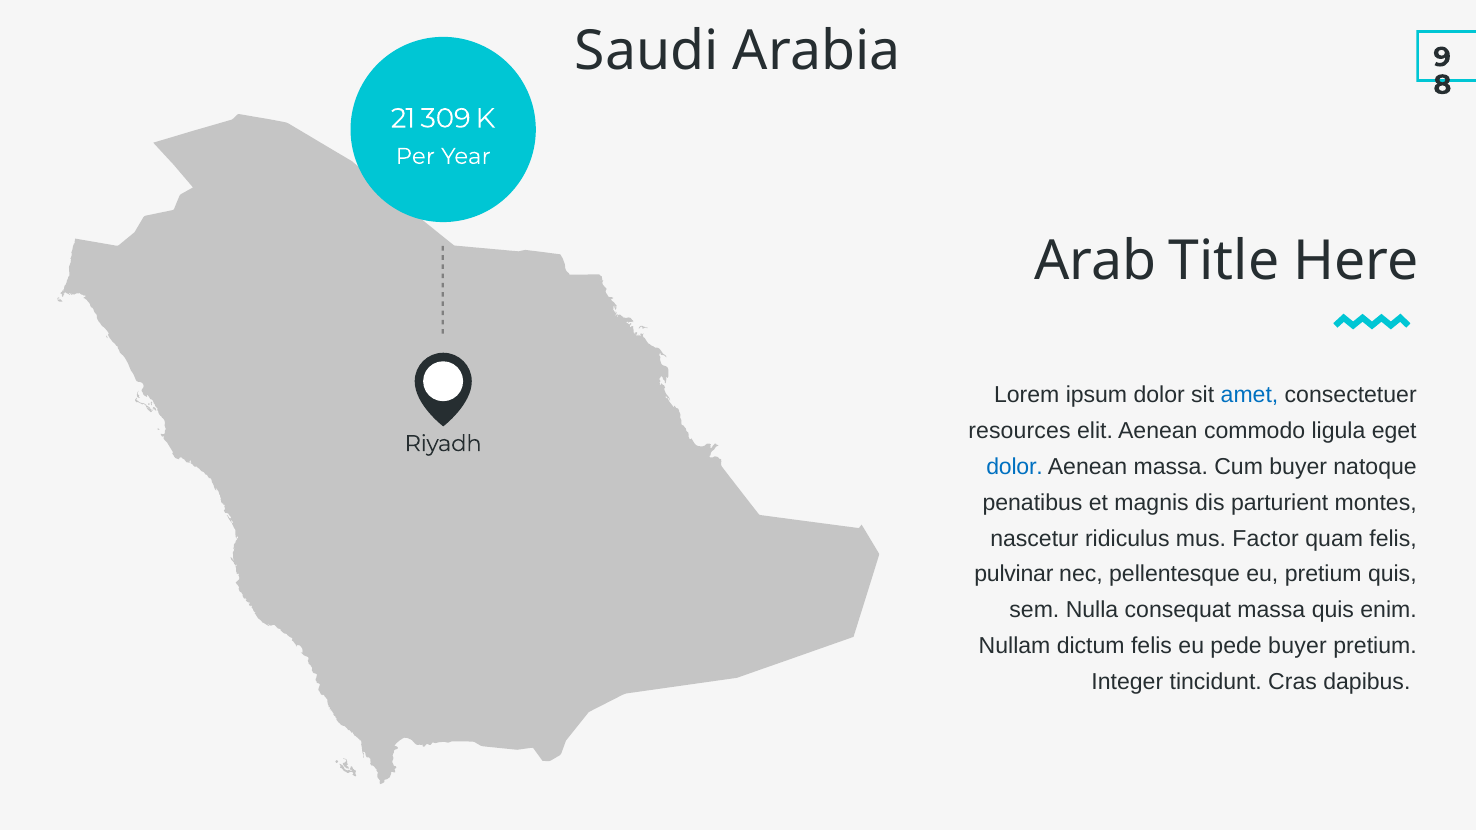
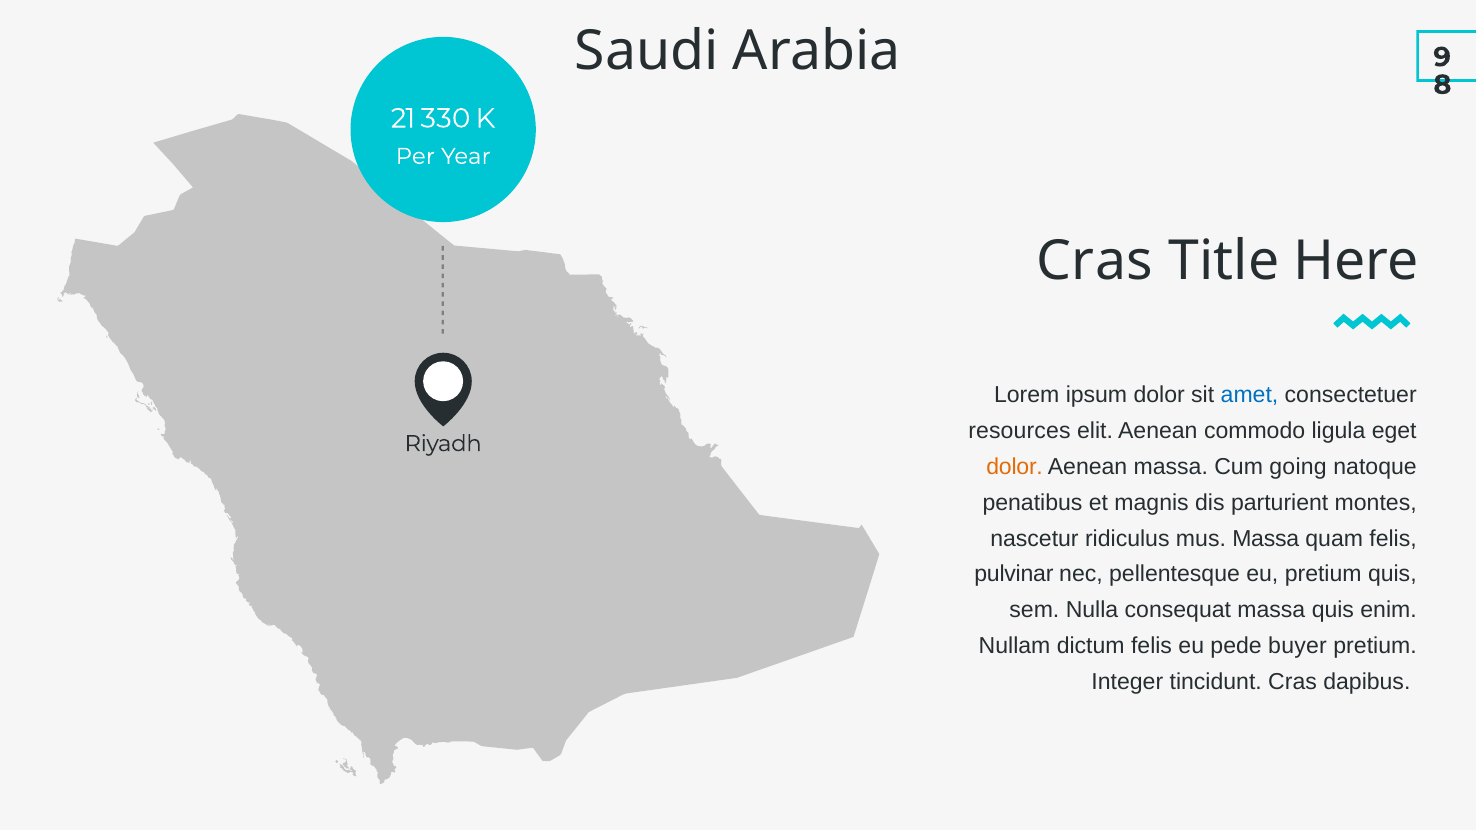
309: 309 -> 330 (445, 118)
Arab: Arab -> Cras (1095, 262)
dolor colour: blue -> orange (1015, 467)
Cum buyer: buyer -> going (1298, 467)
mus Factor: Factor -> Massa (1266, 539)
